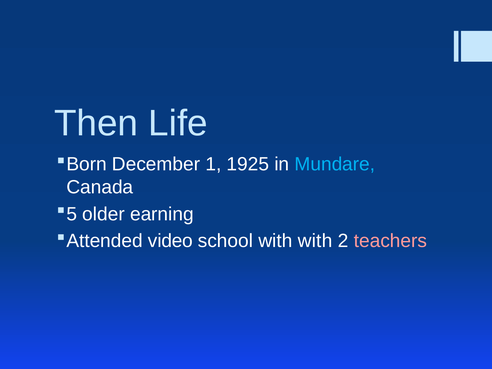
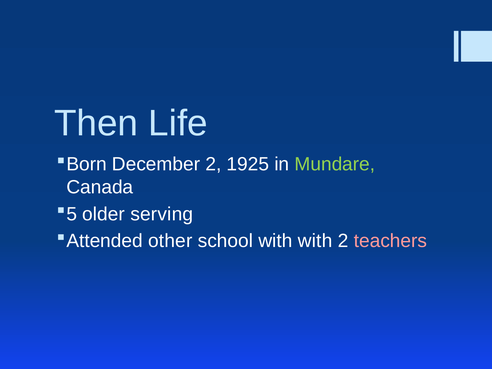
December 1: 1 -> 2 (213, 164)
Mundare colour: light blue -> light green (335, 164)
earning: earning -> serving (162, 214)
video: video -> other (170, 241)
